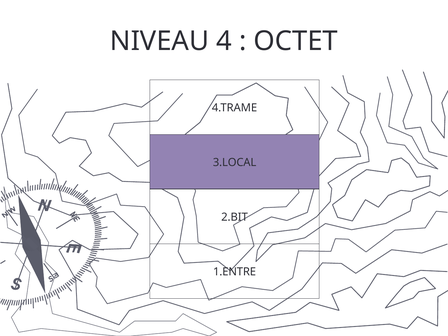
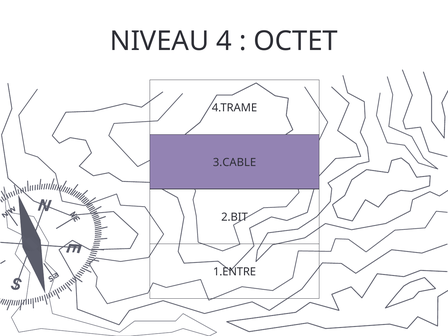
3.LOCAL: 3.LOCAL -> 3.CABLE (235, 163)
